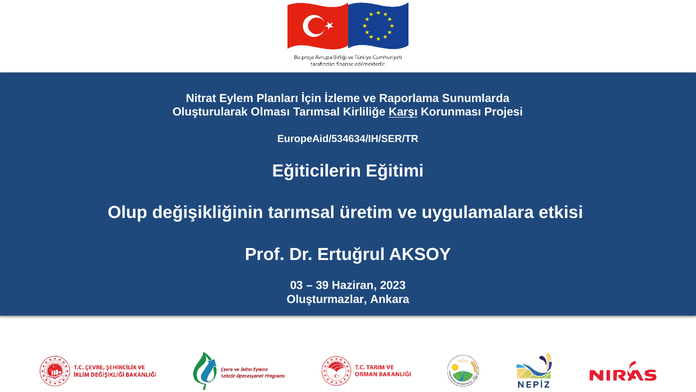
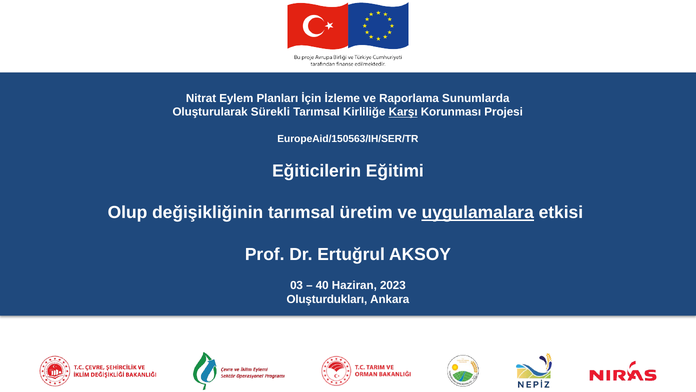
Olması: Olması -> Sürekli (270, 112)
EuropeAid/534634/IH/SER/TR: EuropeAid/534634/IH/SER/TR -> EuropeAid/150563/IH/SER/TR (348, 139)
uygulamalara underline: none -> present (478, 212)
39: 39 -> 40 (322, 285)
Oluşturmazlar: Oluşturmazlar -> Oluşturdukları (327, 299)
